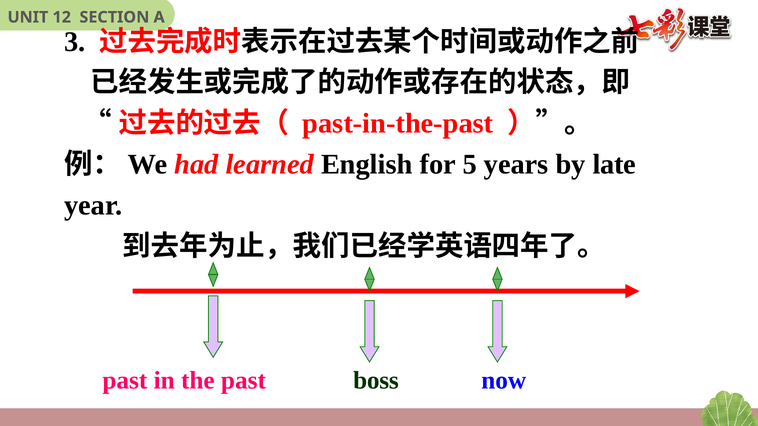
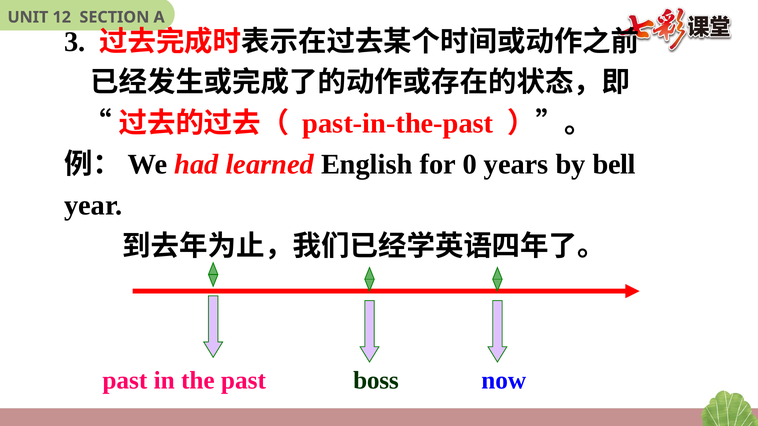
5: 5 -> 0 (470, 165)
late: late -> bell (614, 165)
